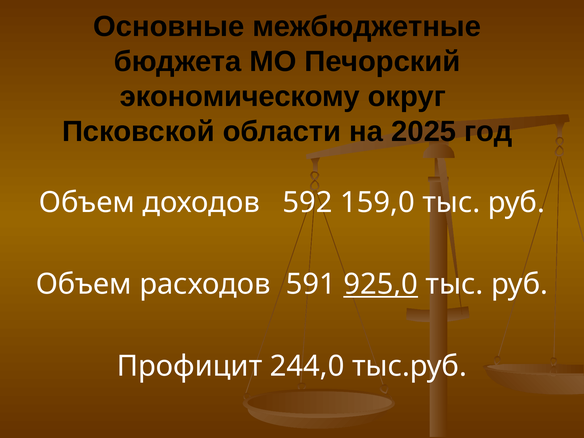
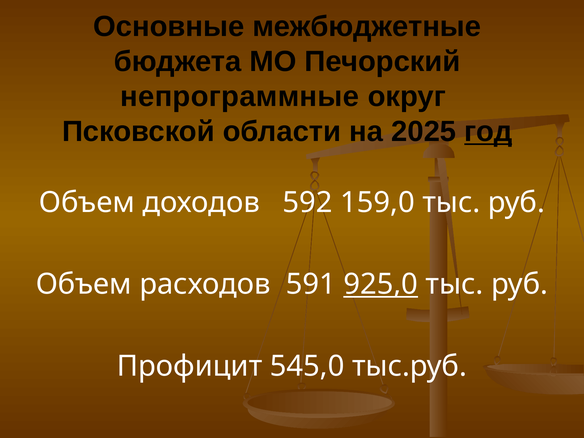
экономическому: экономическому -> непрограммные (240, 97)
год underline: none -> present (488, 132)
244,0: 244,0 -> 545,0 (307, 366)
